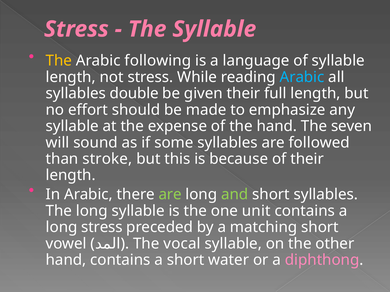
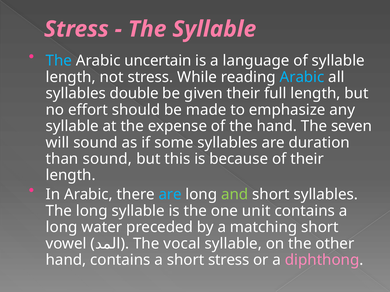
The colour: yellow -> light blue (59, 61)
following: following -> uncertain (158, 61)
followed: followed -> duration (319, 143)
than stroke: stroke -> sound (107, 159)
are colour: light green -> light blue (170, 195)
long stress: stress -> water (102, 228)
short water: water -> stress (229, 260)
